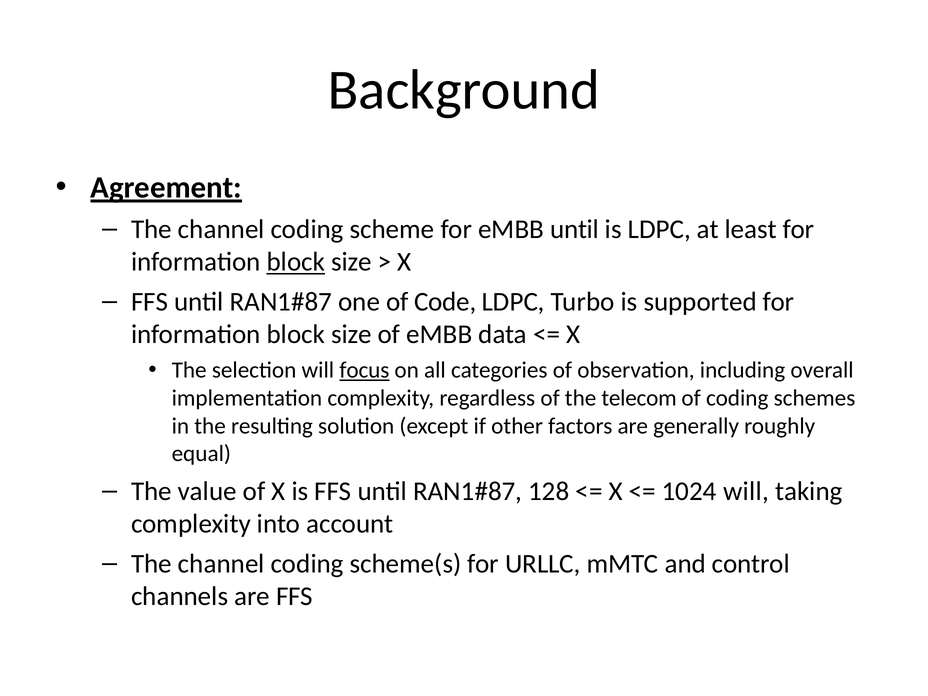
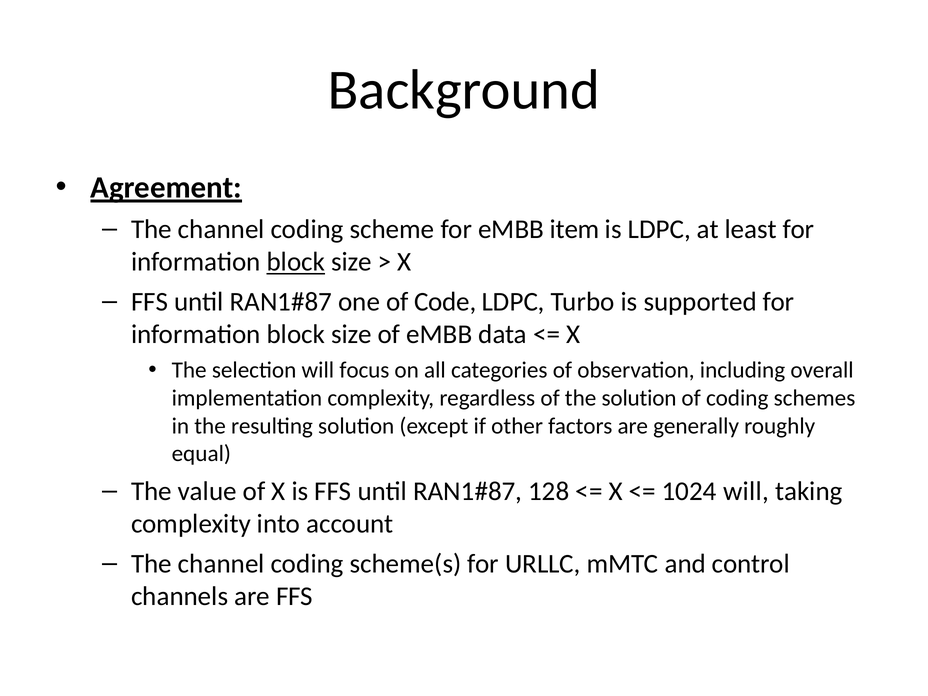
eMBB until: until -> item (575, 230)
focus underline: present -> none (364, 370)
the telecom: telecom -> solution (639, 398)
